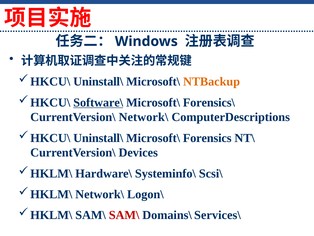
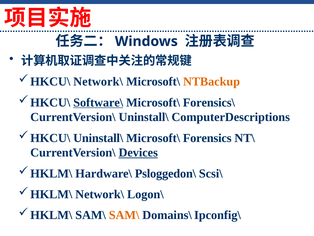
Uninstall\: Uninstall\ -> Network\ (98, 82)
CurrentVersion\ Network\: Network\ -> Uninstall\ (144, 117)
Devices underline: none -> present (138, 152)
Systeminfo\: Systeminfo\ -> Psloggedon\ (165, 173)
SAM\ colour: red -> orange (124, 215)
Services\: Services\ -> Ipconfig\ (217, 215)
